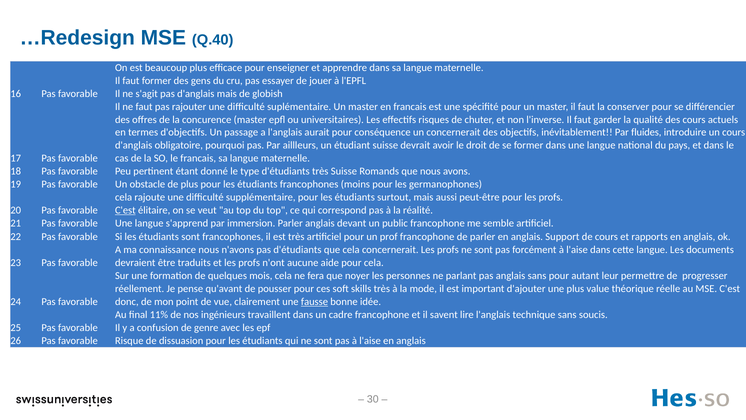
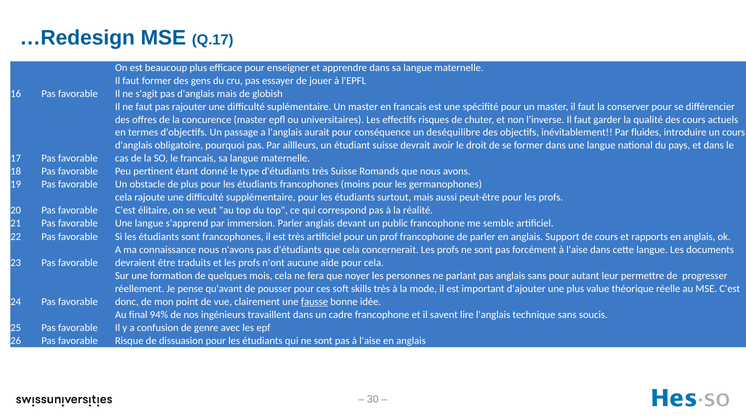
Q.40: Q.40 -> Q.17 (213, 40)
un concernerait: concernerait -> deséquilibre (453, 132)
C'est underline: present -> none (125, 210)
11%: 11% -> 94% (159, 314)
